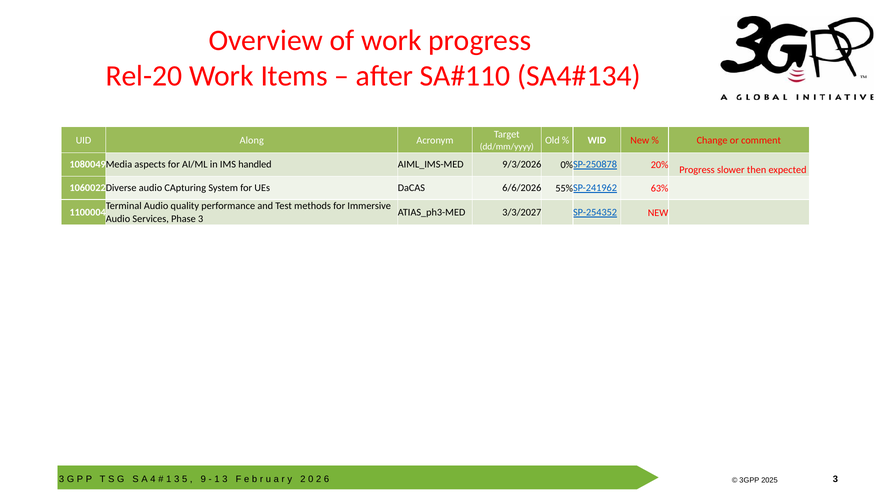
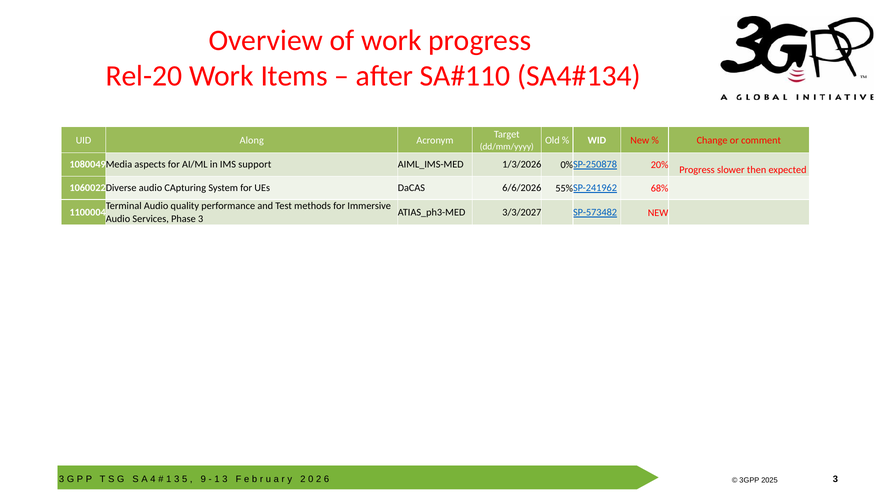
handled: handled -> support (255, 165)
9/3/2026: 9/3/2026 -> 1/3/2026 (522, 165)
63%: 63% -> 68% (660, 189)
SP-254352: SP-254352 -> SP-573482 (595, 212)
